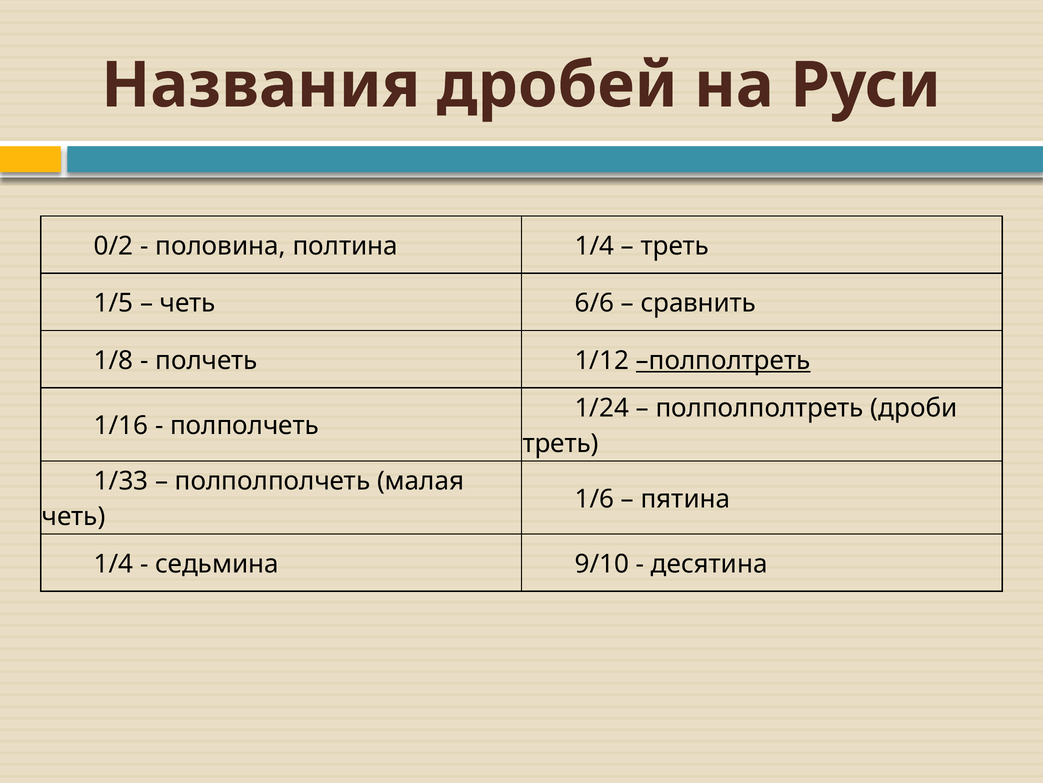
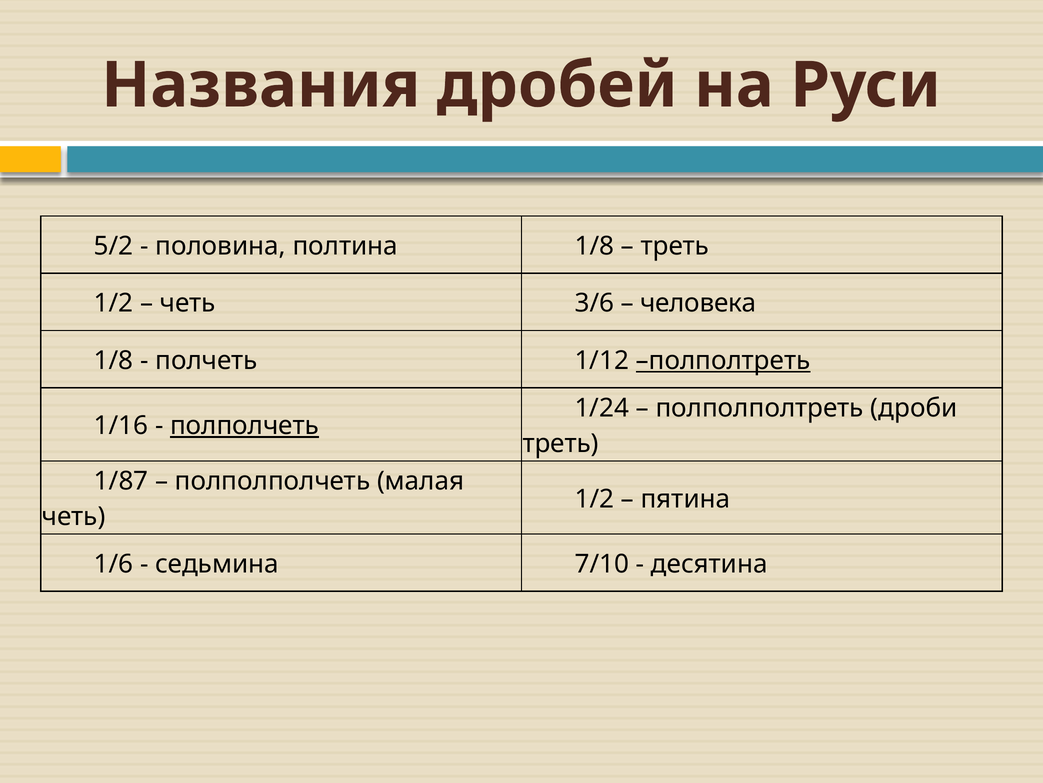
0/2: 0/2 -> 5/2 (114, 246)
полтина 1/4: 1/4 -> 1/8 (594, 246)
1/5: 1/5 -> 1/2 (114, 303)
6/6: 6/6 -> 3/6 (594, 303)
сравнить: сравнить -> человека (698, 303)
полполчеть underline: none -> present (245, 425)
1/33: 1/33 -> 1/87 (121, 481)
1/6: 1/6 -> 1/2 (594, 498)
1/4: 1/4 -> 1/6 (114, 564)
9/10: 9/10 -> 7/10 (602, 564)
